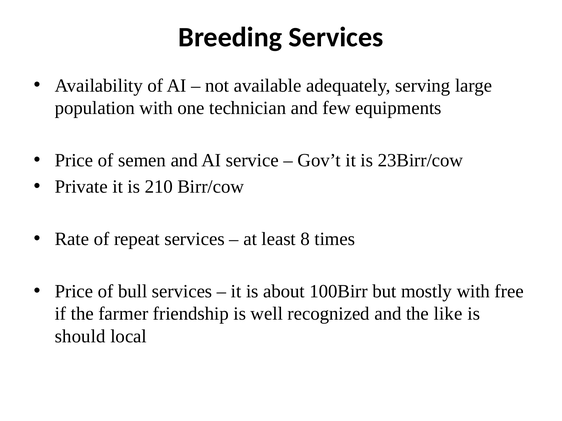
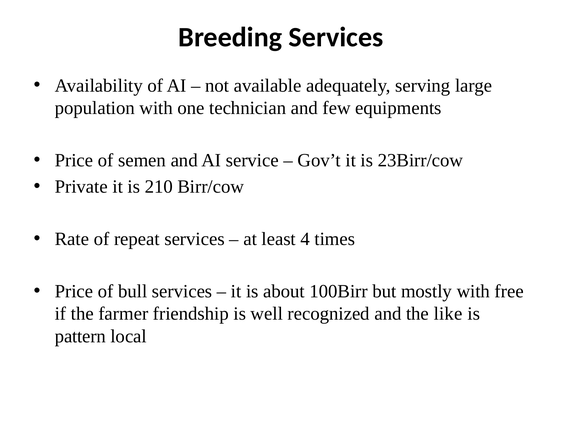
8: 8 -> 4 (305, 239)
should: should -> pattern (80, 337)
